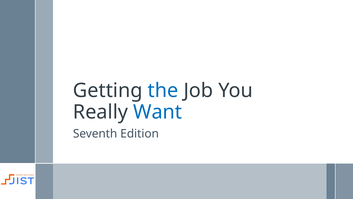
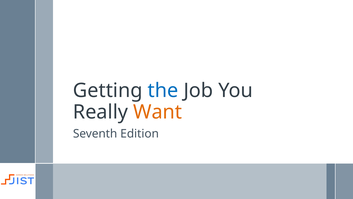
Want colour: blue -> orange (158, 112)
